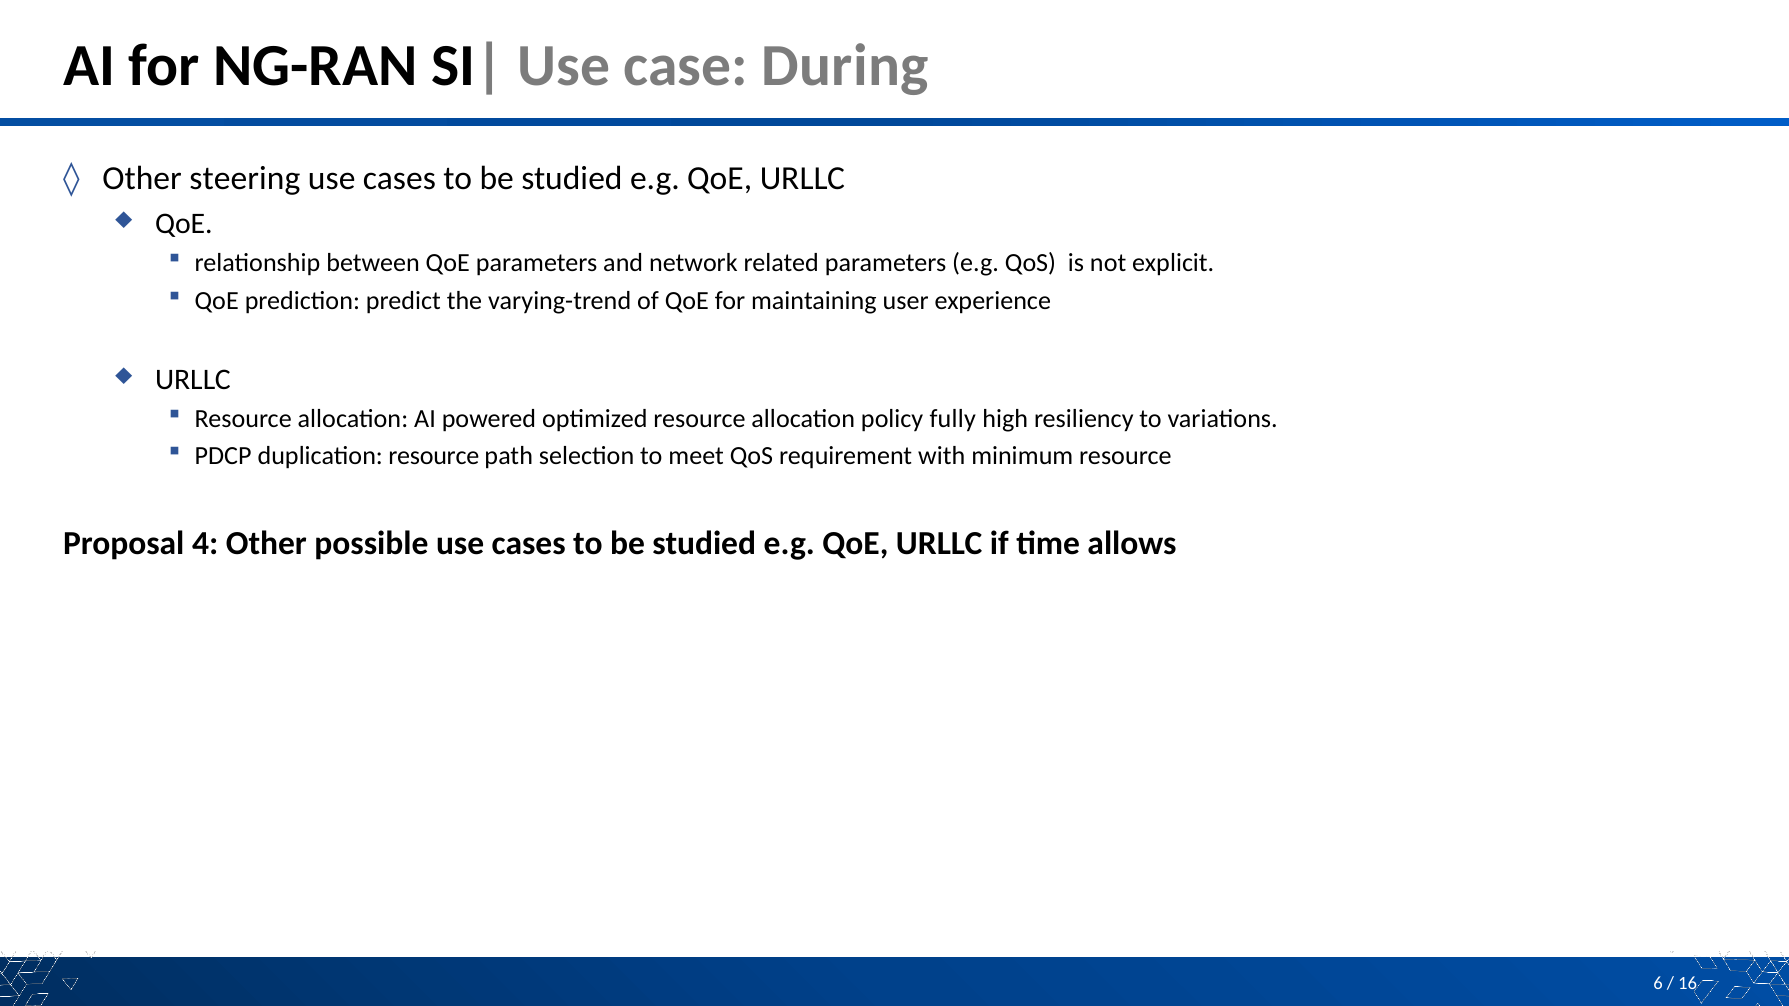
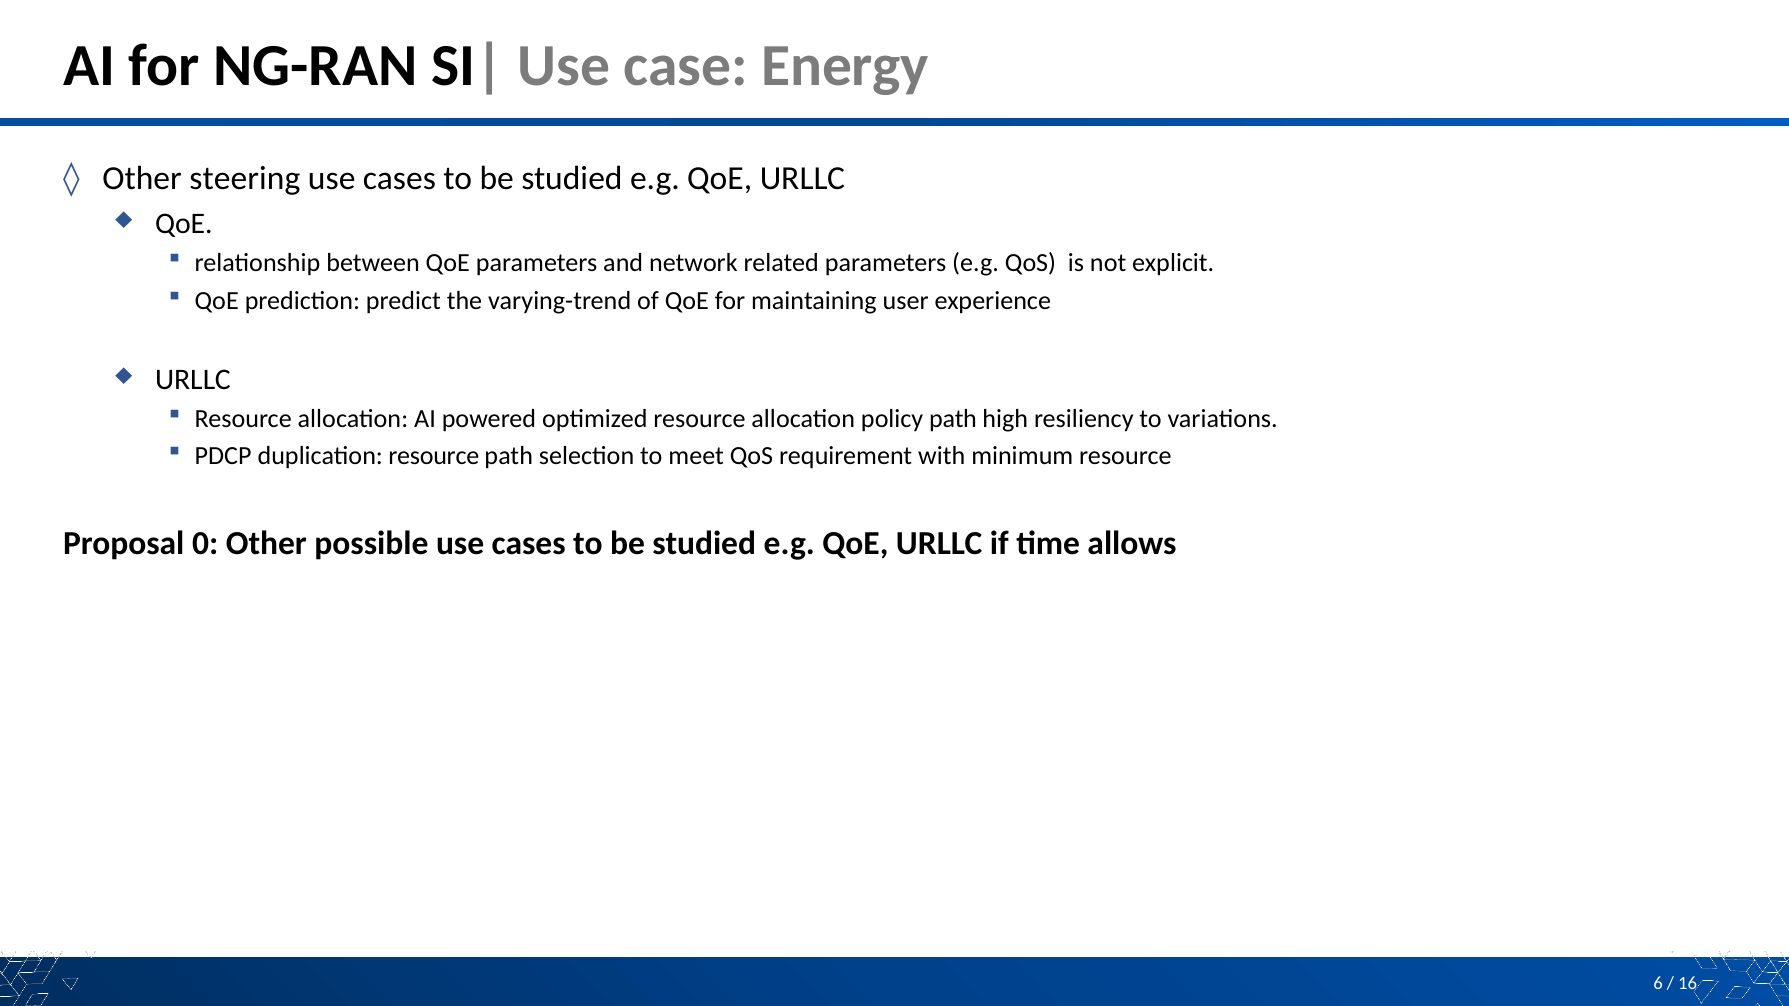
During: During -> Energy (845, 66)
policy fully: fully -> path (953, 419)
4: 4 -> 0 (205, 544)
